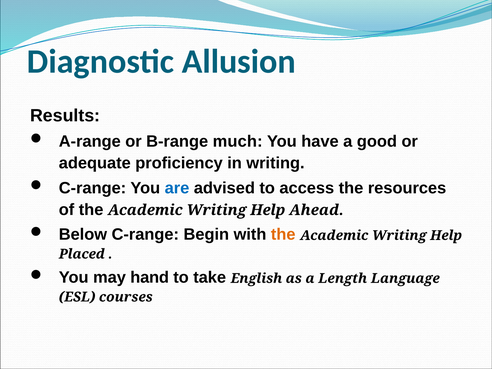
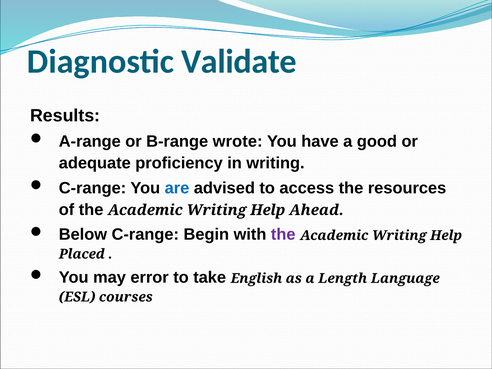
Allusion: Allusion -> Validate (239, 61)
much: much -> wrote (238, 141)
the colour: orange -> purple (283, 235)
hand: hand -> error (150, 277)
